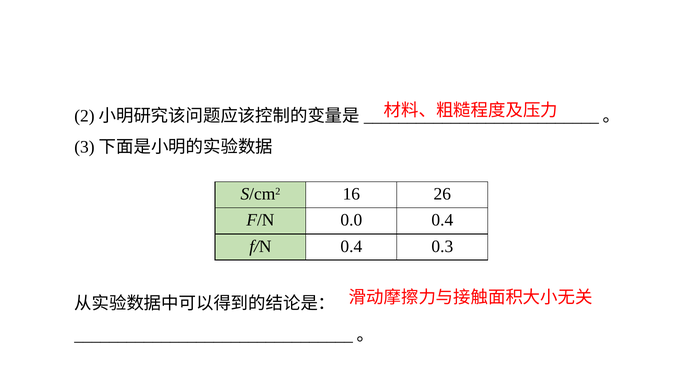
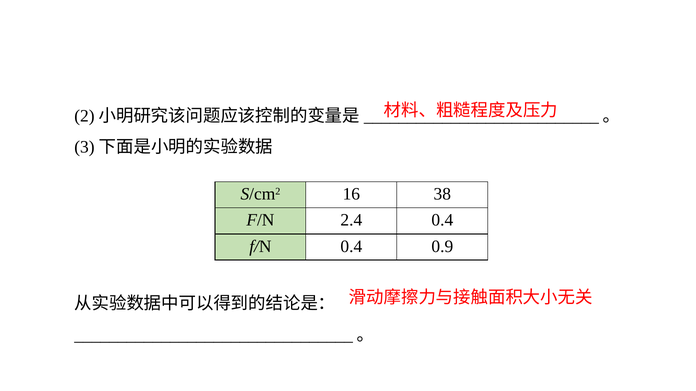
26: 26 -> 38 (442, 194)
0.0: 0.0 -> 2.4 (351, 220)
0.3: 0.3 -> 0.9 (442, 247)
